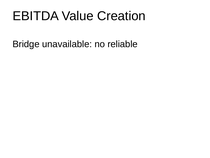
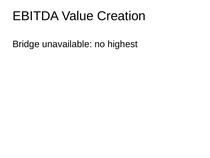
reliable: reliable -> highest (123, 44)
